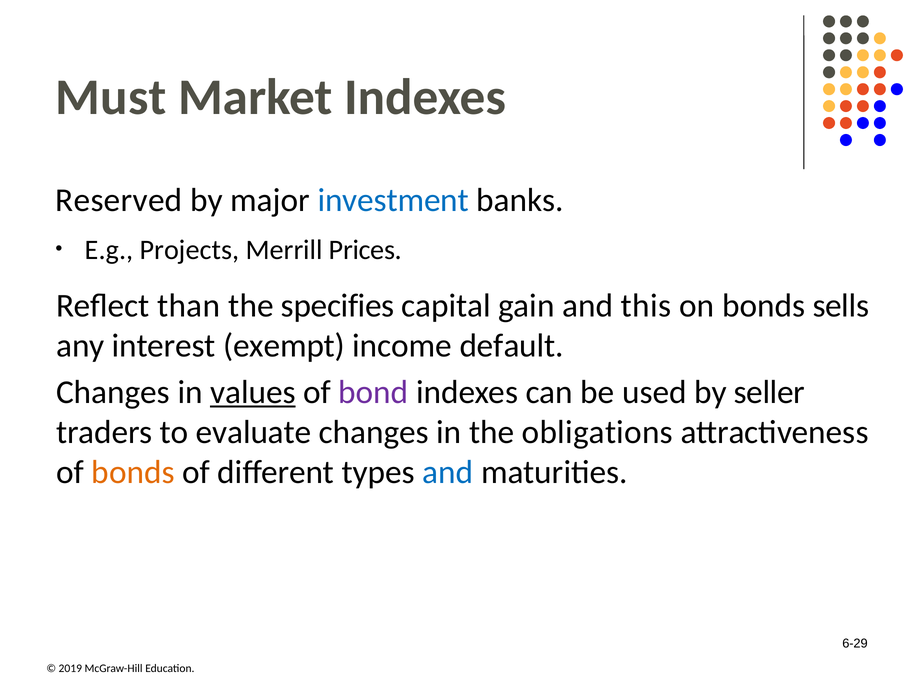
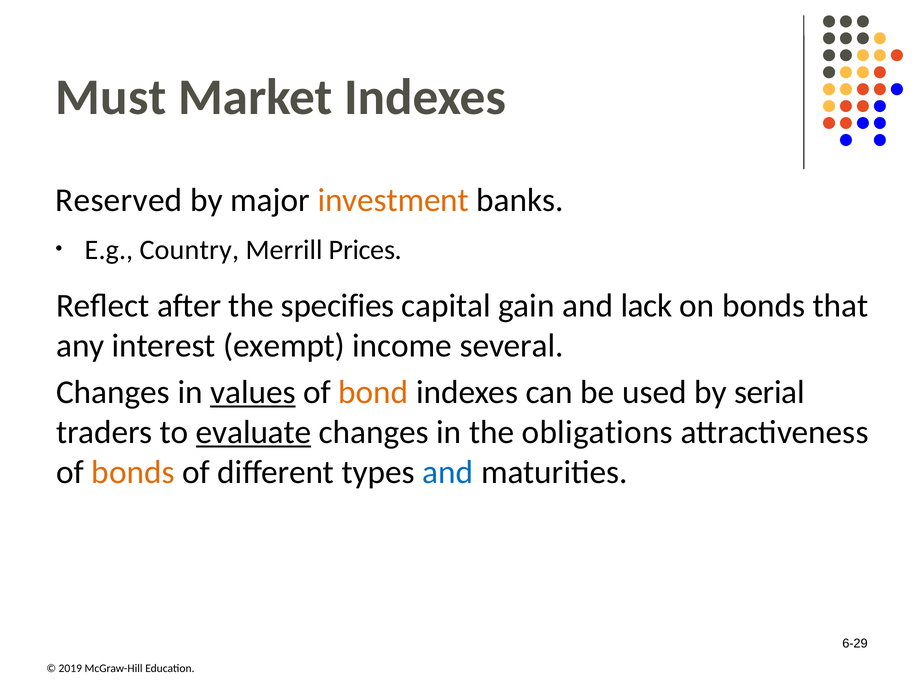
investment colour: blue -> orange (393, 200)
Projects: Projects -> Country (189, 250)
than: than -> after (189, 306)
this: this -> lack (646, 306)
sells: sells -> that (841, 306)
default: default -> several (512, 346)
bond colour: purple -> orange (373, 392)
seller: seller -> serial (769, 392)
evaluate underline: none -> present (254, 432)
